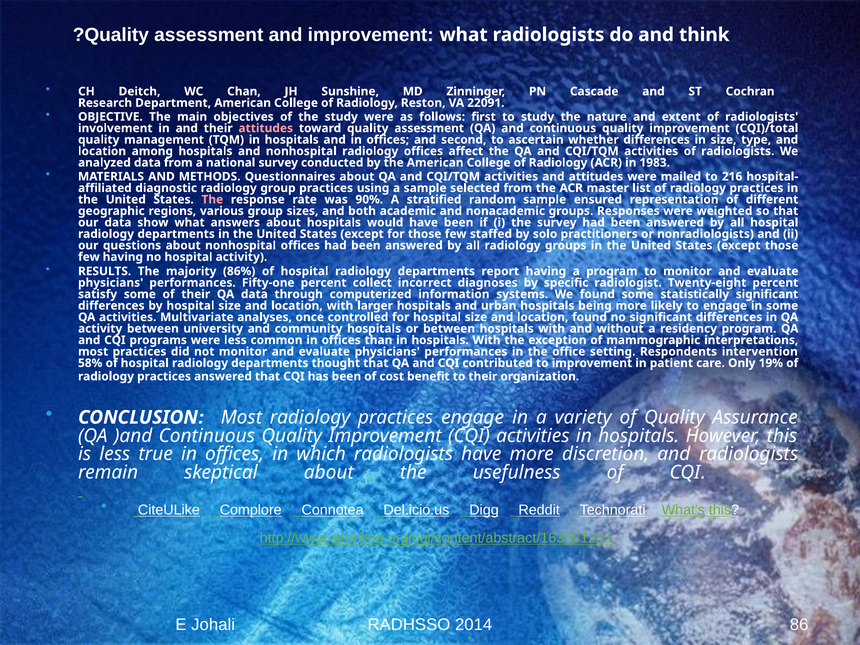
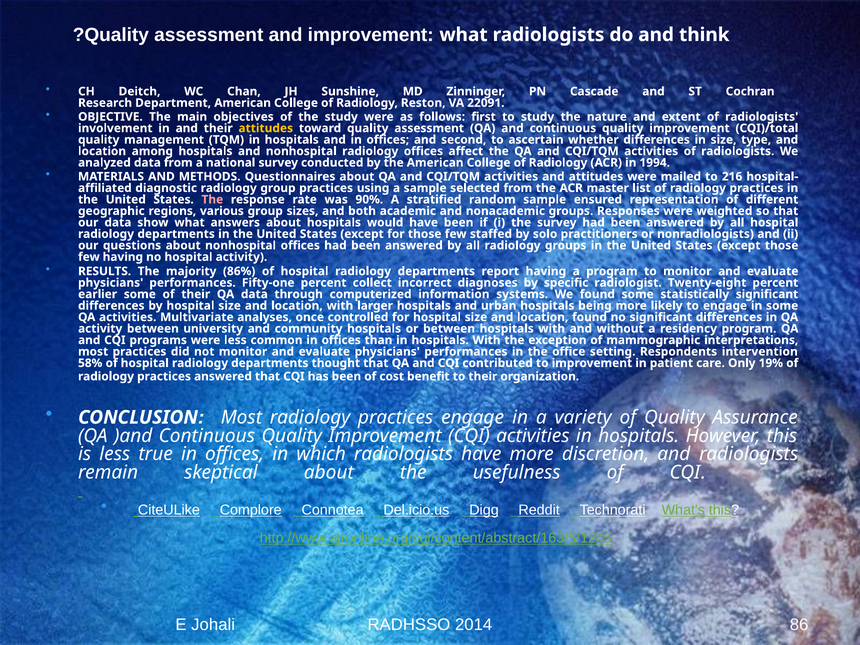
attitudes colour: pink -> yellow (266, 128)
1983: 1983 -> 1994 (655, 163)
satisfy: satisfy -> earlier (98, 294)
